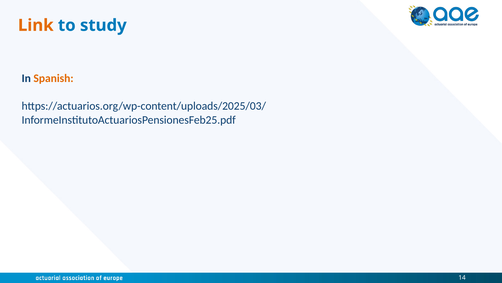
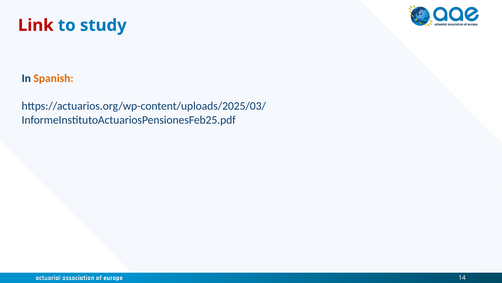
Link colour: orange -> red (36, 25)
